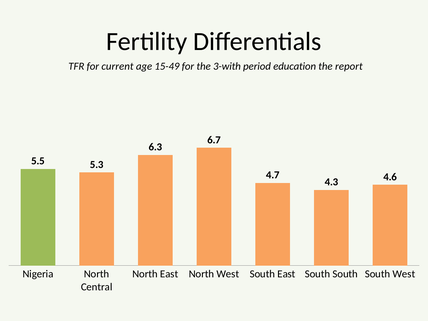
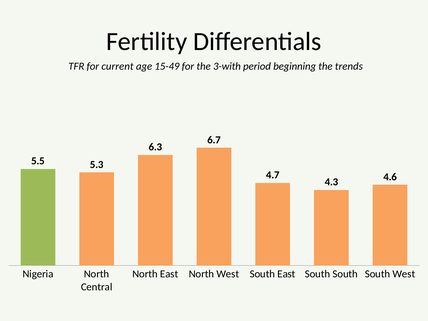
education: education -> beginning (295, 66)
report: report -> trends (349, 66)
